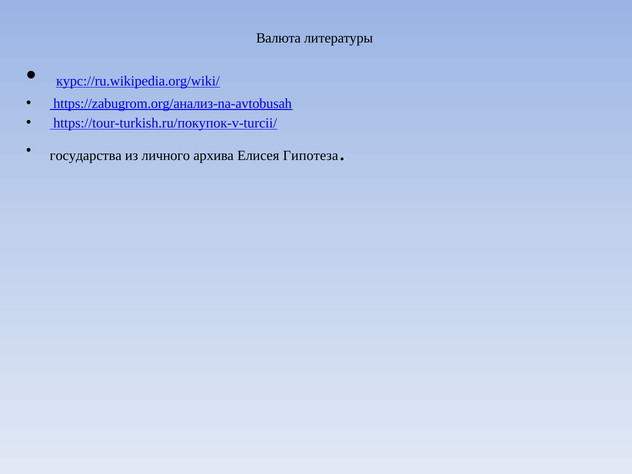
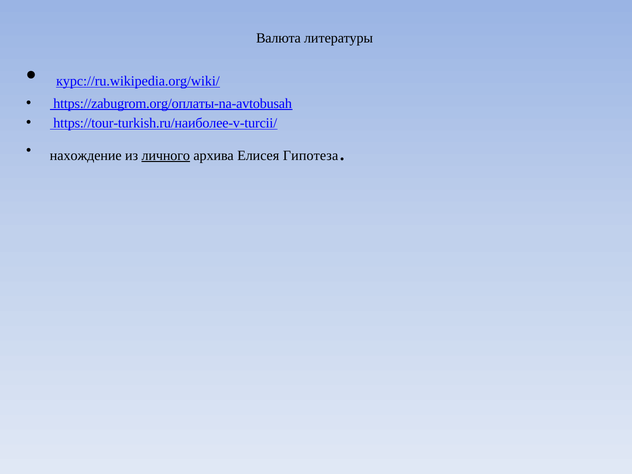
https://zabugrom.org/анализ-na-avtobusah: https://zabugrom.org/анализ-na-avtobusah -> https://zabugrom.org/оплаты-na-avtobusah (173, 103)
https://tour-turkish.ru/покупок-v-turcii/: https://tour-turkish.ru/покупок-v-turcii/ -> https://tour-turkish.ru/наиболее-v-turcii/ (165, 123)
государства: государства -> нахождение (86, 155)
личного underline: none -> present (166, 155)
